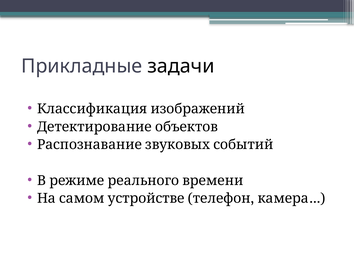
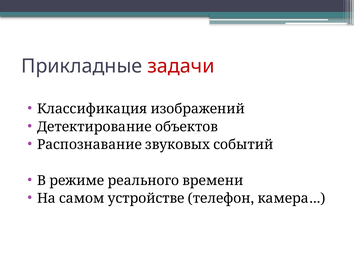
задачи colour: black -> red (181, 66)
